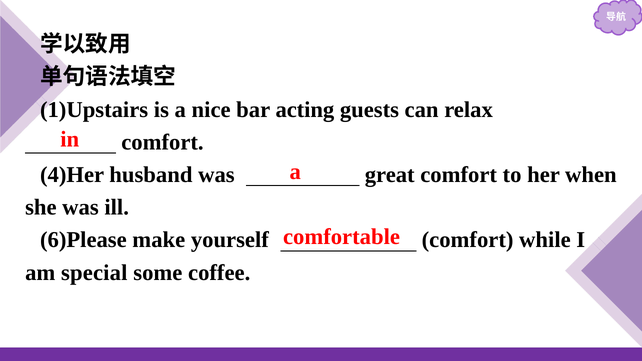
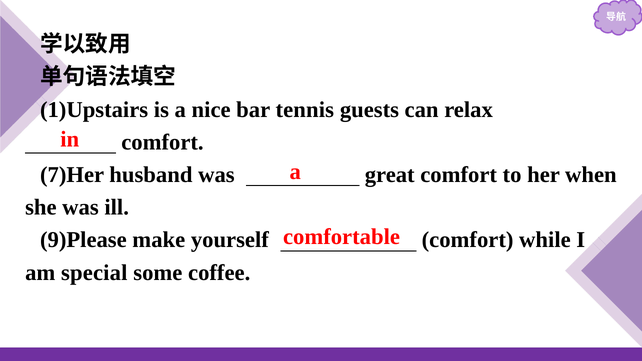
acting: acting -> tennis (305, 110)
4)Her: 4)Her -> 7)Her (72, 175)
6)Please: 6)Please -> 9)Please (83, 240)
